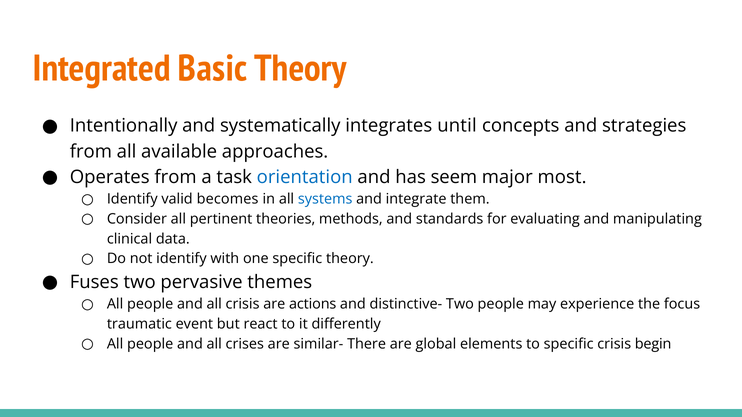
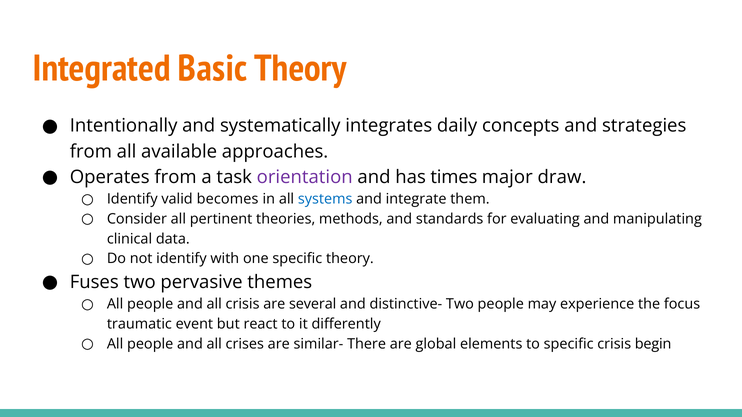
until: until -> daily (457, 126)
orientation colour: blue -> purple (305, 177)
seem: seem -> times (454, 177)
most: most -> draw (562, 177)
actions: actions -> several (313, 304)
